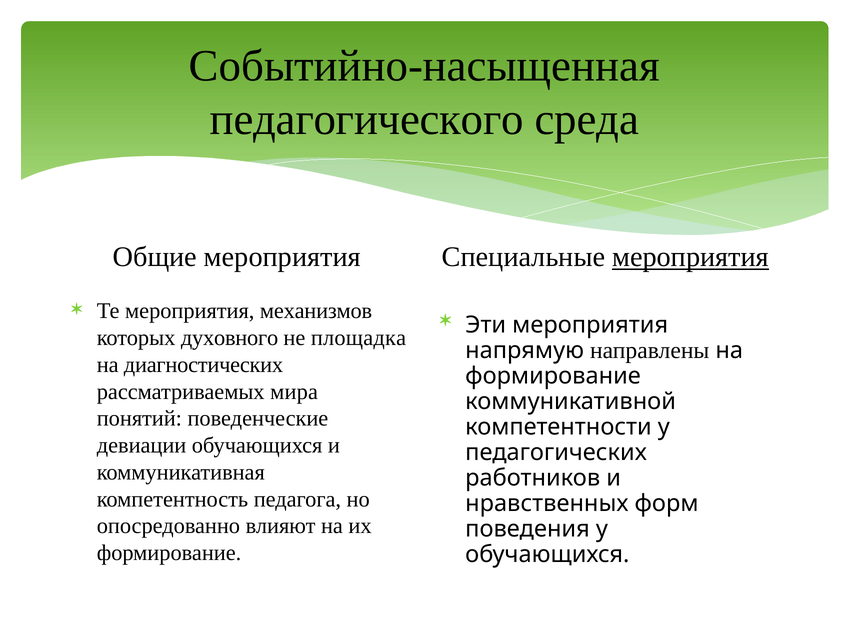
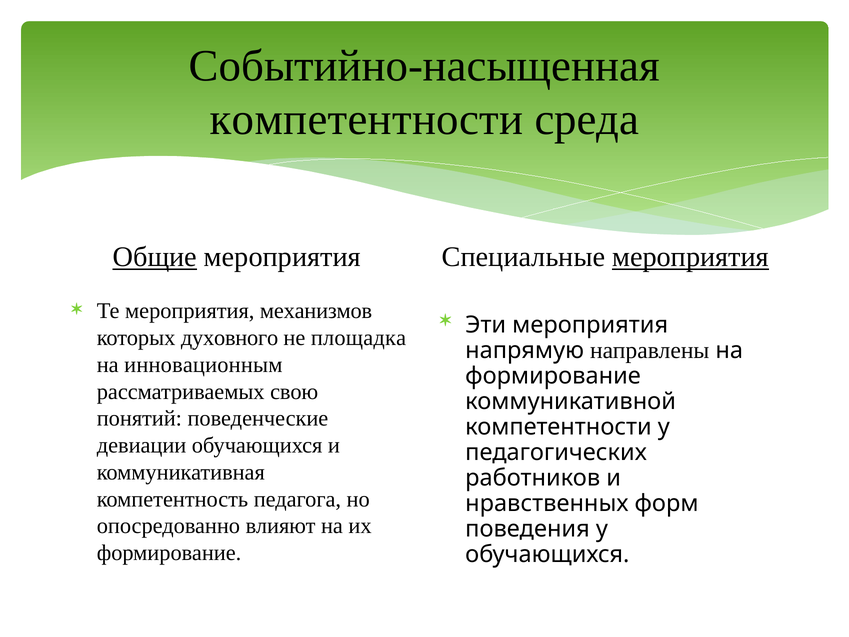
педагогического: педагогического -> компетентности (367, 120)
Общие underline: none -> present (155, 257)
диагностических: диагностических -> инновационным (203, 365)
мира: мира -> свою (294, 392)
